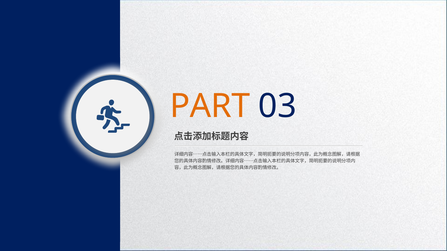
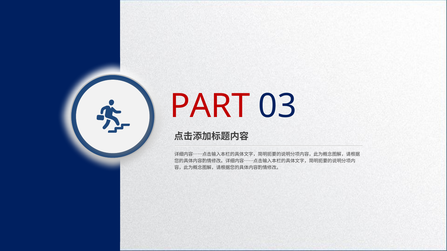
PART colour: orange -> red (210, 106)
